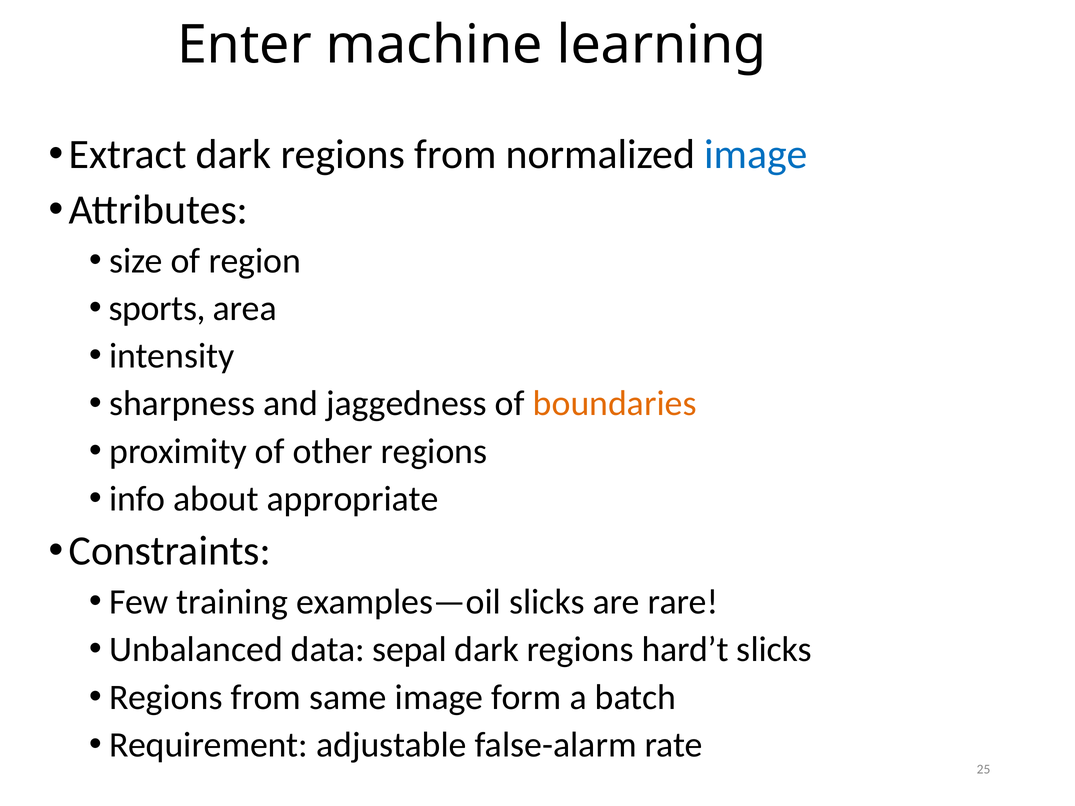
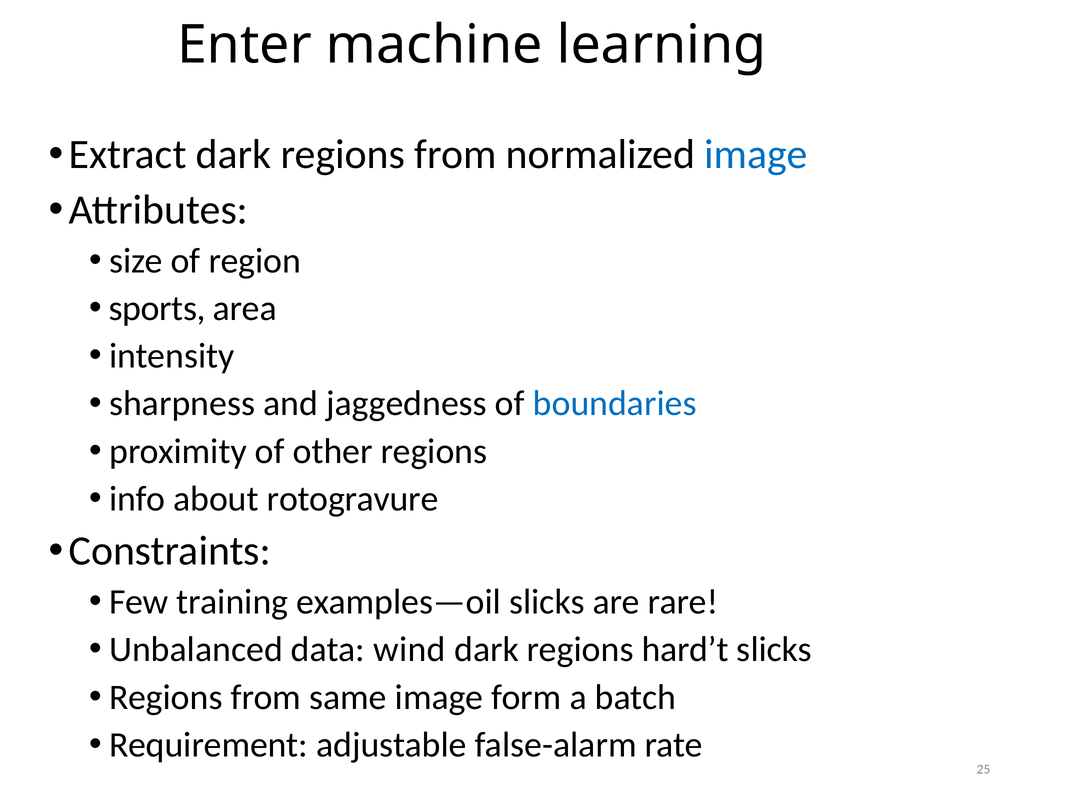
boundaries colour: orange -> blue (615, 404)
appropriate: appropriate -> rotogravure (353, 499)
sepal: sepal -> wind (409, 650)
